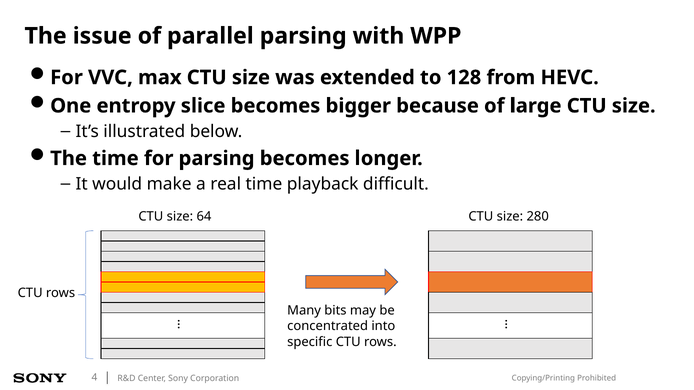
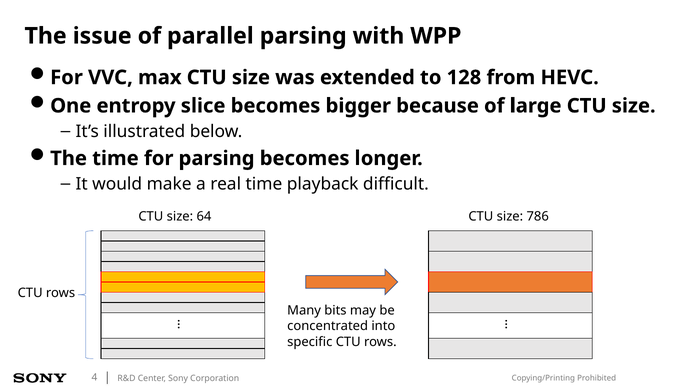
280: 280 -> 786 (538, 216)
